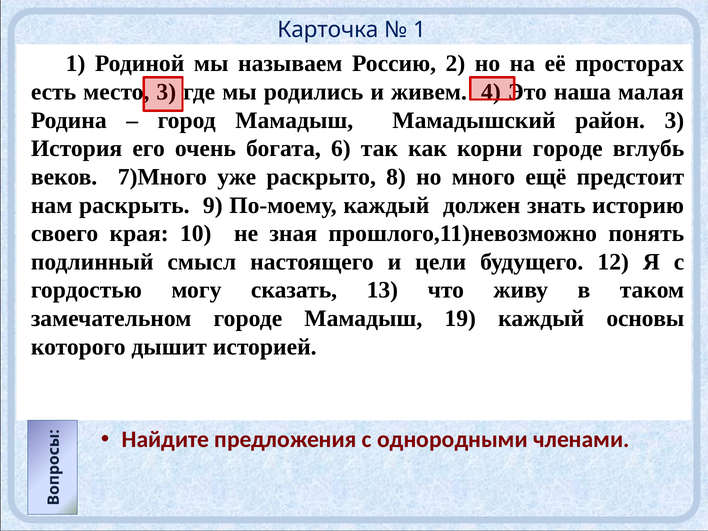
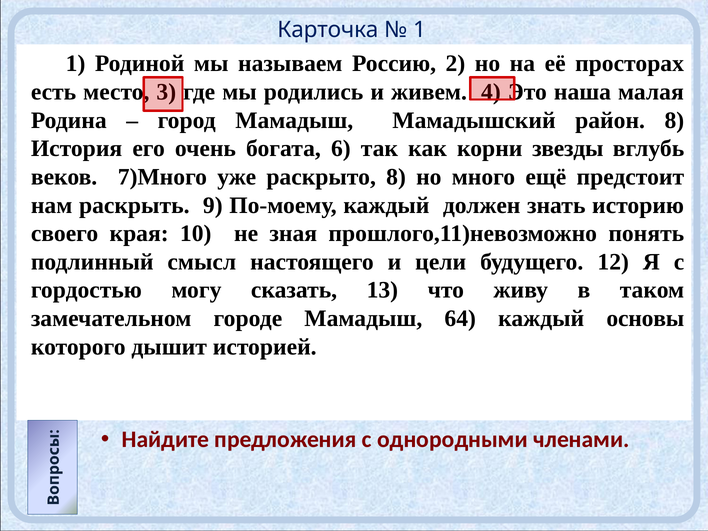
район 3: 3 -> 8 (674, 120)
корни городе: городе -> звезды (568, 149)
19: 19 -> 64 (460, 319)
